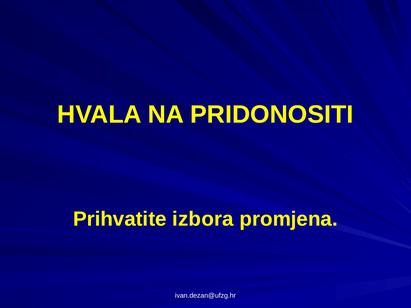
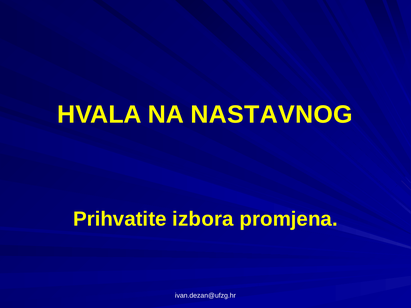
PRIDONOSITI: PRIDONOSITI -> NASTAVNOG (272, 115)
